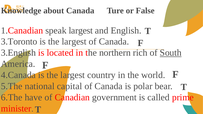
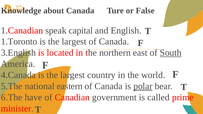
speak largest: largest -> capital (81, 31)
3.Toronto: 3.Toronto -> 1.Toronto (19, 42)
rich: rich -> east (140, 53)
capital: capital -> eastern (70, 86)
polar underline: none -> present (143, 86)
